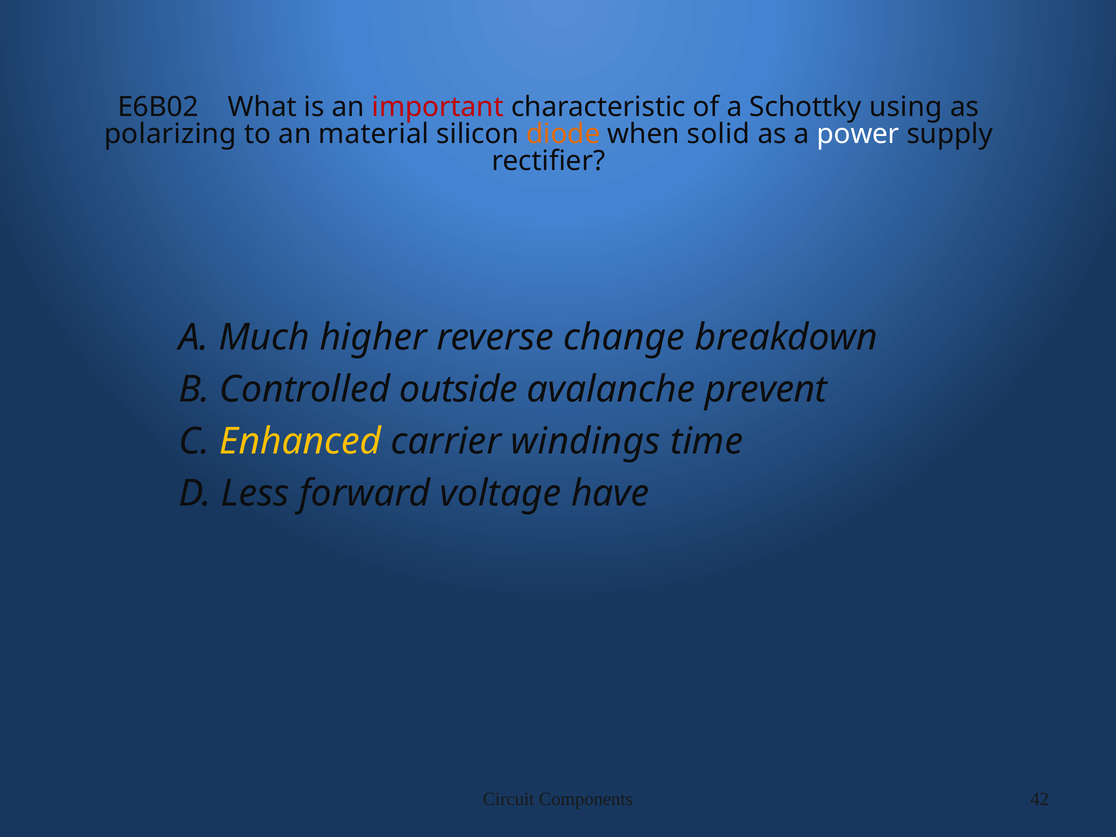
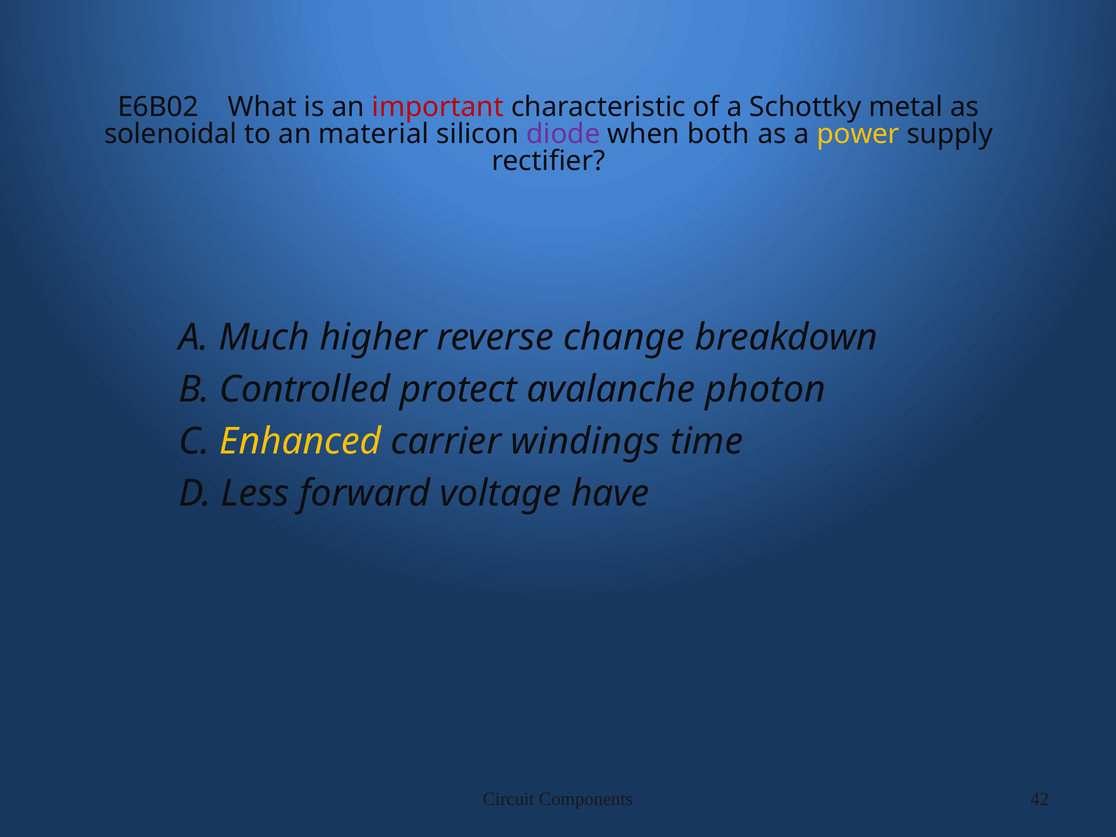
using: using -> metal (906, 107)
polarizing: polarizing -> solenoidal (171, 134)
diode colour: orange -> purple (563, 134)
solid: solid -> both (718, 134)
power colour: white -> yellow (858, 134)
outside: outside -> protect (459, 389)
prevent: prevent -> photon (766, 389)
